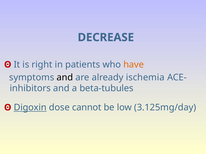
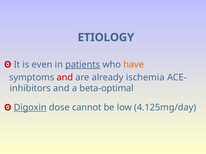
DECREASE: DECREASE -> ETIOLOGY (106, 38)
right: right -> even (42, 65)
patients underline: none -> present (83, 65)
and colour: black -> red (65, 78)
beta-tubules: beta-tubules -> beta-optimal (107, 89)
3.125mg/day: 3.125mg/day -> 4.125mg/day (165, 108)
